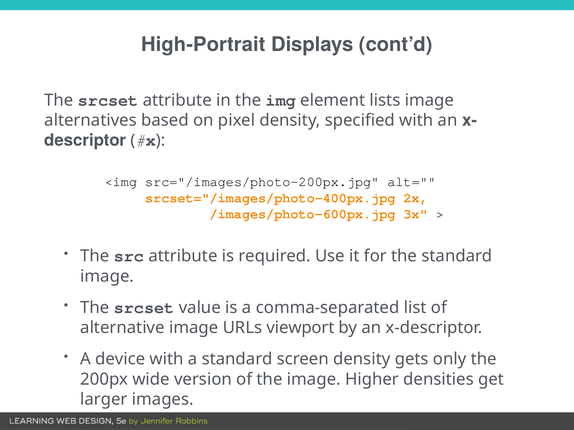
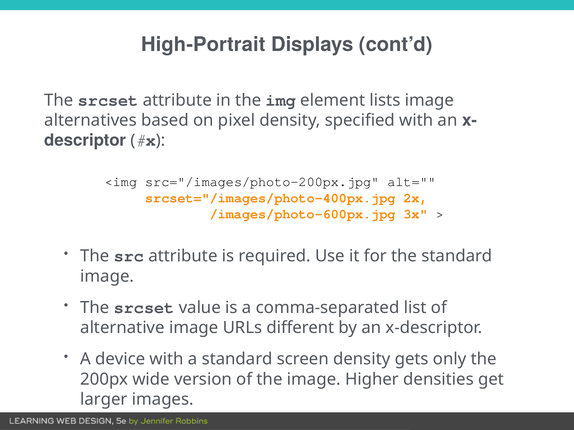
viewport: viewport -> different (300, 328)
